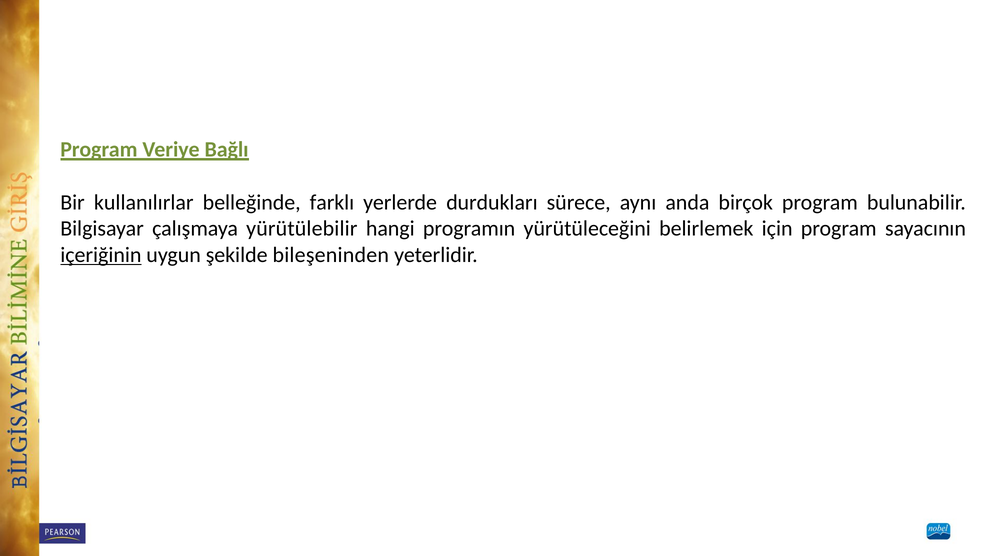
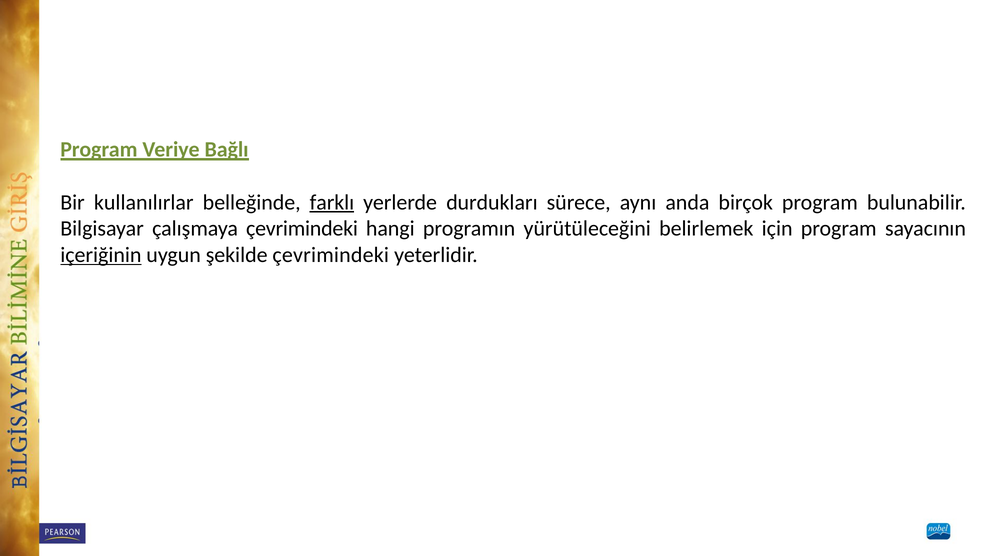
farklı underline: none -> present (332, 202)
çalışmaya yürütülebilir: yürütülebilir -> çevrimindeki (302, 229)
şekilde bileşeninden: bileşeninden -> çevrimindeki (331, 255)
